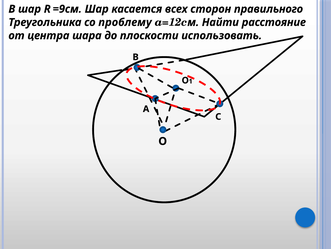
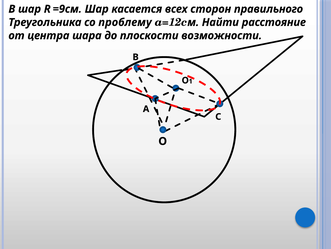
использовать: использовать -> возможности (222, 35)
